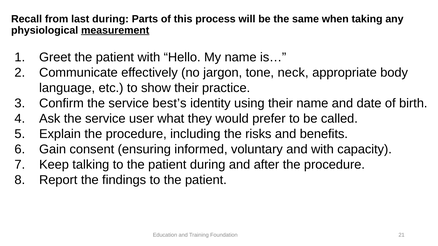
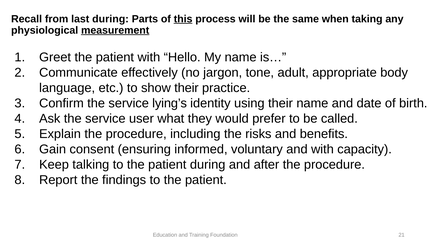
this underline: none -> present (183, 19)
neck: neck -> adult (293, 73)
best’s: best’s -> lying’s (170, 103)
